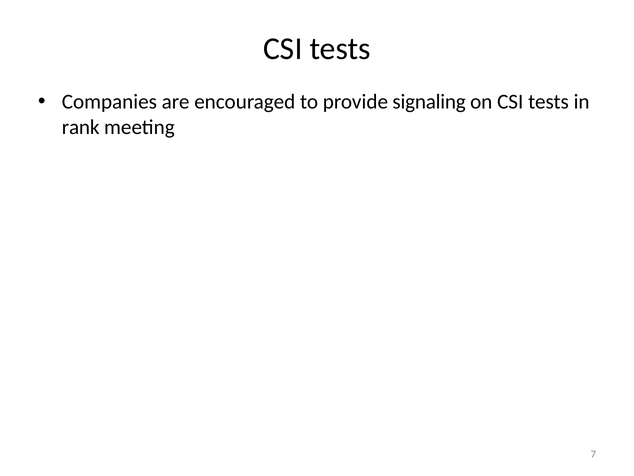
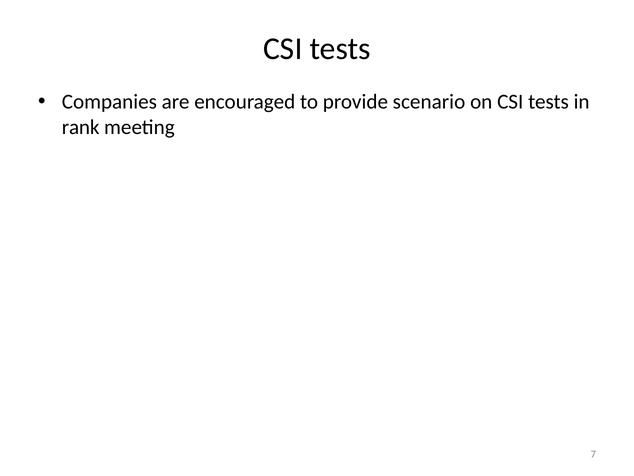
signaling: signaling -> scenario (429, 102)
